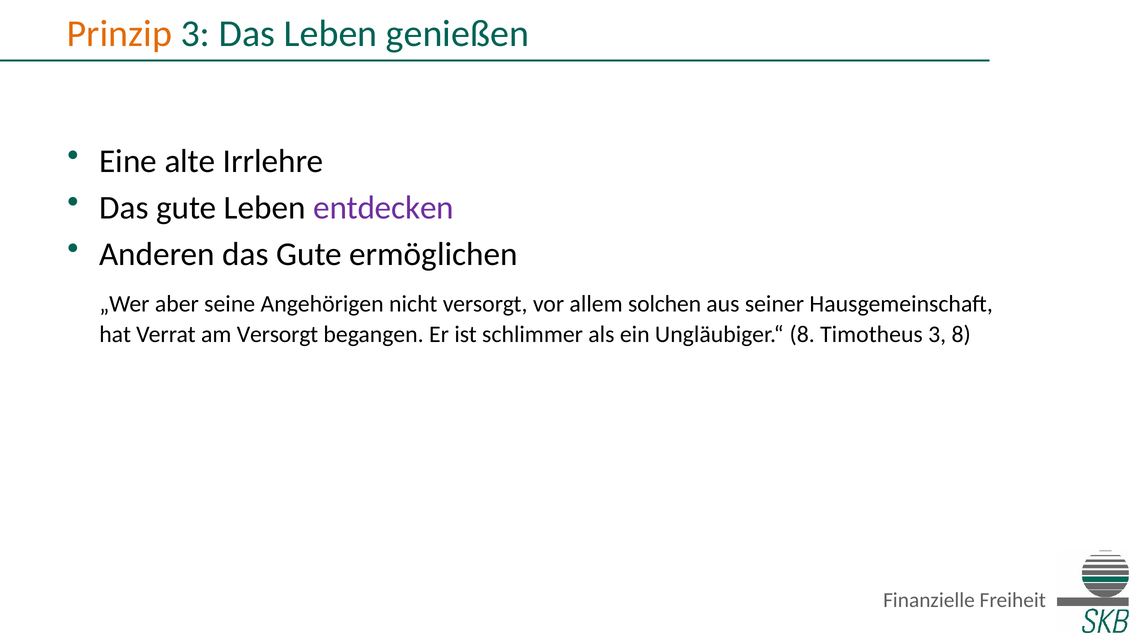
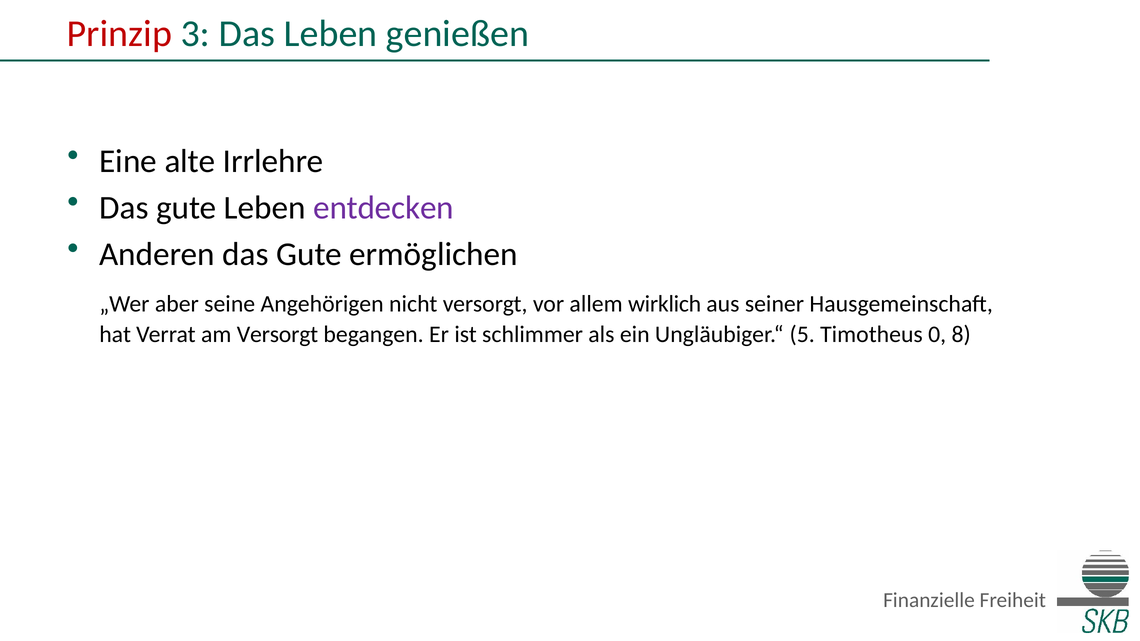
Prinzip colour: orange -> red (119, 34)
solchen: solchen -> wirklich (665, 304)
Ungläubiger.“ 8: 8 -> 5 (802, 334)
Timotheus 3: 3 -> 0 (937, 334)
